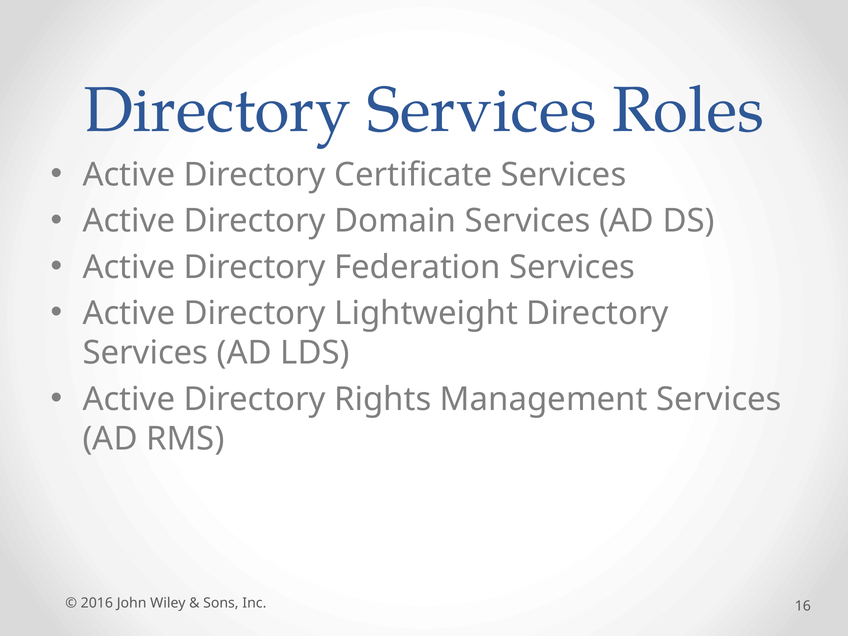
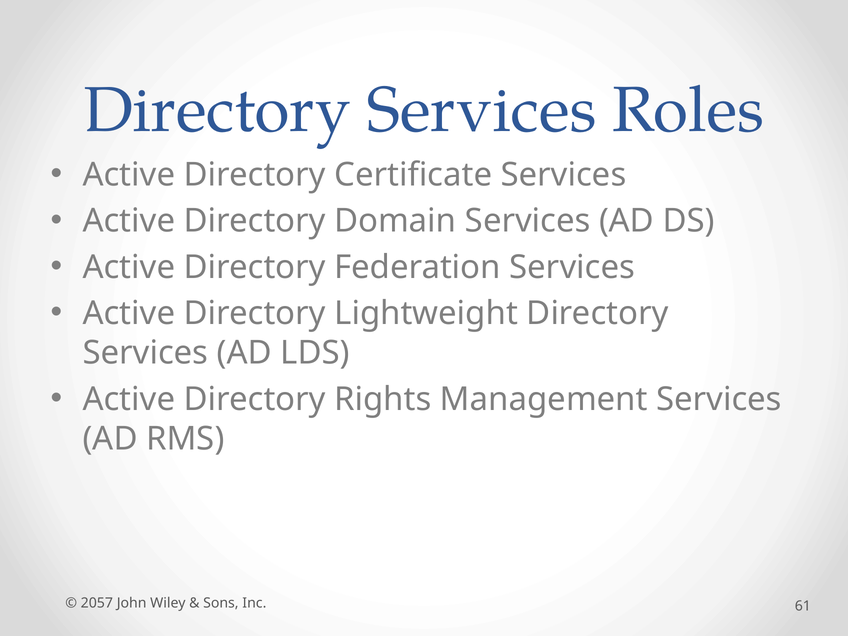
2016: 2016 -> 2057 (97, 603)
16: 16 -> 61 (803, 606)
